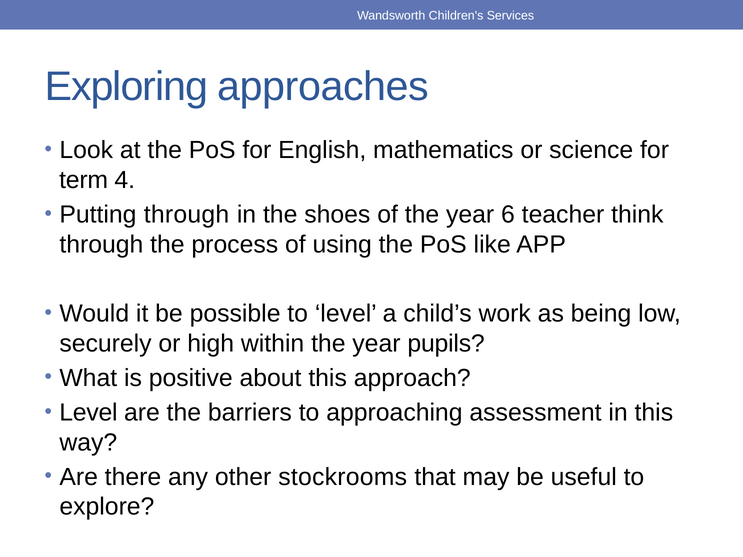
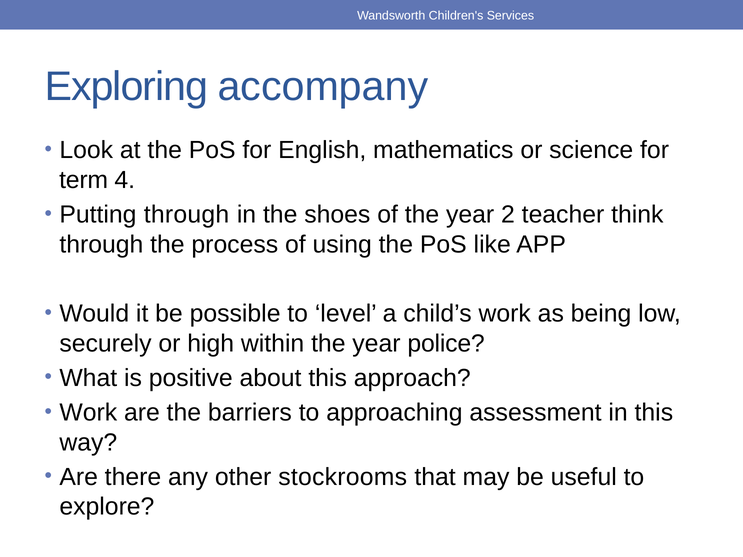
approaches: approaches -> accompany (323, 86)
6: 6 -> 2 (508, 215)
pupils: pupils -> police (446, 343)
Level: Level -> Work (88, 413)
